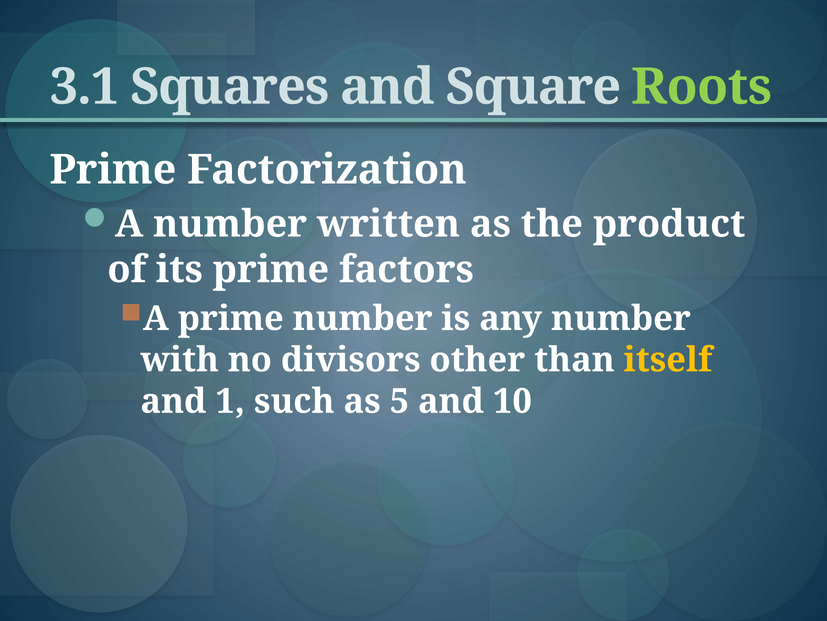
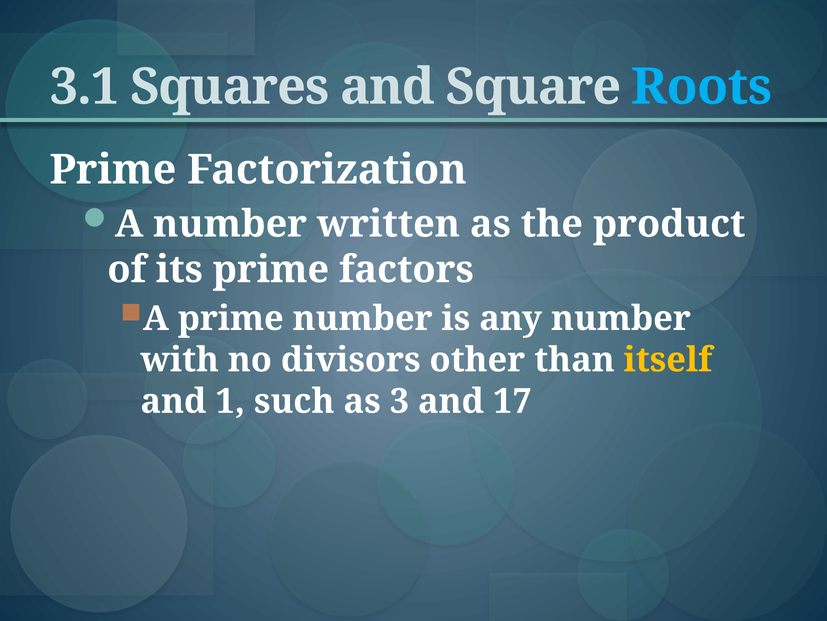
Roots colour: light green -> light blue (702, 87)
5: 5 -> 3 (399, 401)
10: 10 -> 17 (512, 401)
